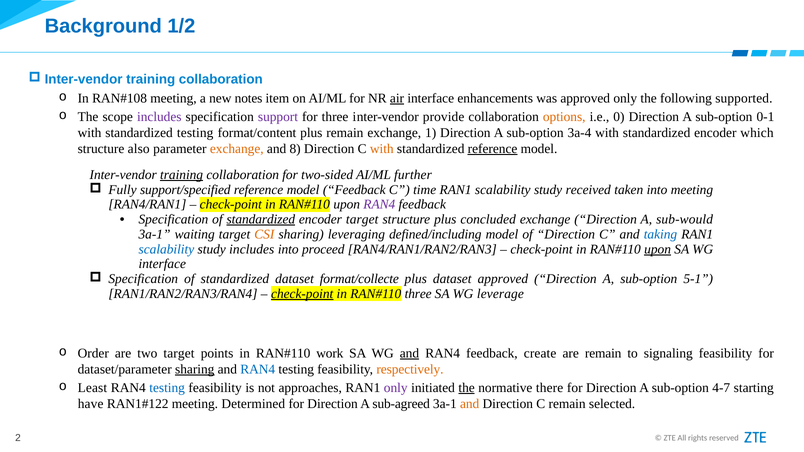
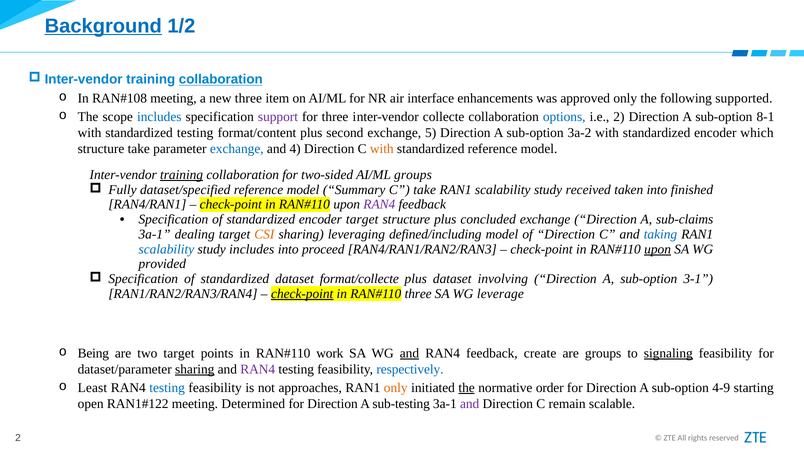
Background underline: none -> present (103, 26)
collaboration underline: none -> present (221, 80)
new notes: notes -> three (248, 98)
air underline: present -> none (397, 98)
includes colour: purple -> blue (159, 117)
provide: provide -> collecte (444, 117)
options colour: orange -> blue (564, 117)
i.e 0: 0 -> 2 (619, 117)
0-1: 0-1 -> 8-1 (765, 117)
plus remain: remain -> second (345, 133)
1: 1 -> 5 (431, 133)
3a-4: 3a-4 -> 3a-2 (579, 133)
structure also: also -> take (139, 149)
exchange colour: orange -> blue (237, 149)
8: 8 -> 4 (295, 149)
reference underline: present -> none (493, 149)
AI/ML further: further -> groups (413, 175)
support/specified: support/specified -> dataset/specified (185, 190)
model Feedback: Feedback -> Summary (354, 190)
C time: time -> take (425, 190)
into meeting: meeting -> finished (692, 190)
standardized underline: present -> none (261, 219)
sub-would: sub-would -> sub-claims (685, 219)
waiting: waiting -> dealing (195, 234)
interface: interface -> provided (162, 264)
dataset approved: approved -> involving (503, 279)
5-1: 5-1 -> 3-1 (698, 279)
Order: Order -> Being (93, 353)
are remain: remain -> groups (603, 353)
signaling underline: none -> present (668, 353)
RAN4 colour: blue -> purple (258, 369)
respectively colour: orange -> blue (410, 369)
only colour: purple -> orange (396, 388)
there: there -> order (550, 388)
4-7: 4-7 -> 4-9 (721, 388)
have: have -> open (91, 404)
sub-agreed: sub-agreed -> sub-testing (401, 404)
and colour: orange -> purple (470, 404)
selected: selected -> scalable (612, 404)
